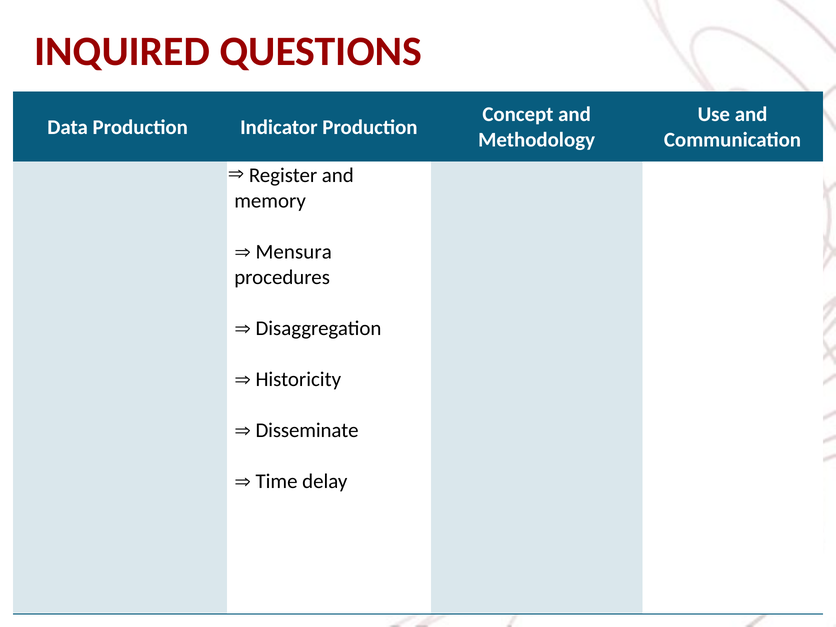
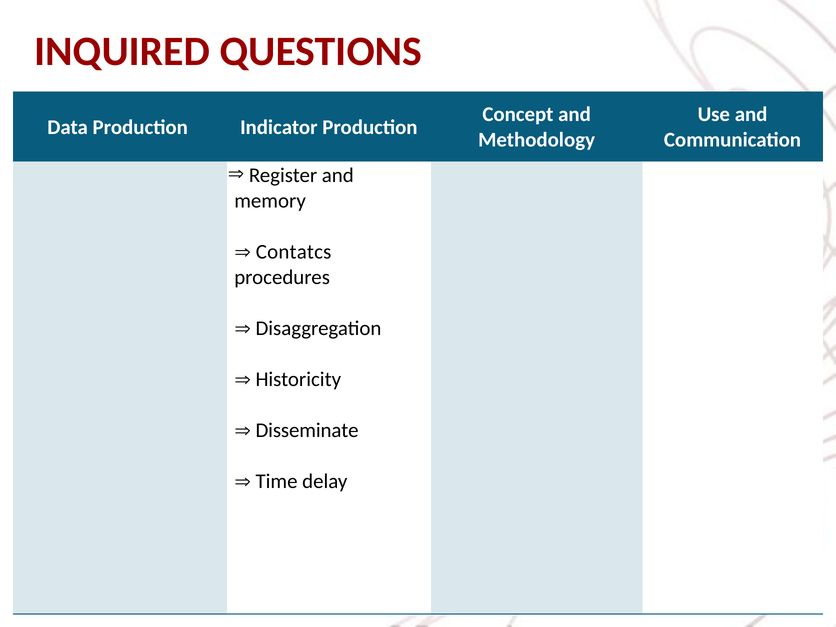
Mensura: Mensura -> Contatcs (294, 252)
